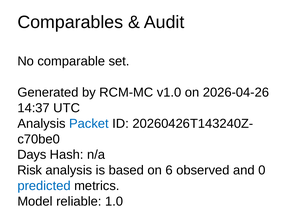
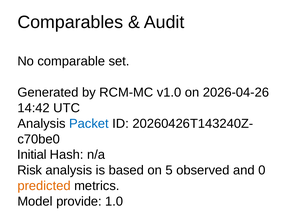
14:37: 14:37 -> 14:42 (34, 108)
Days: Days -> Initial (32, 154)
6: 6 -> 5 (169, 170)
predicted colour: blue -> orange (44, 185)
reliable: reliable -> provide (79, 201)
